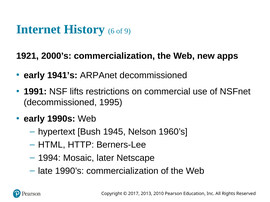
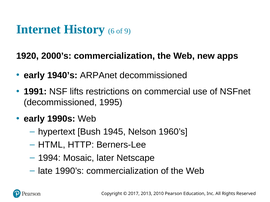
1921: 1921 -> 1920 (27, 56)
1941’s: 1941’s -> 1940’s (62, 75)
